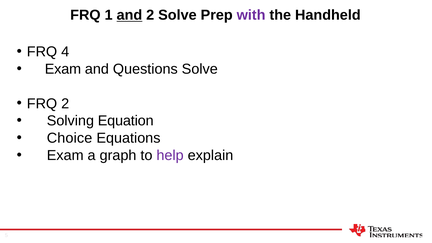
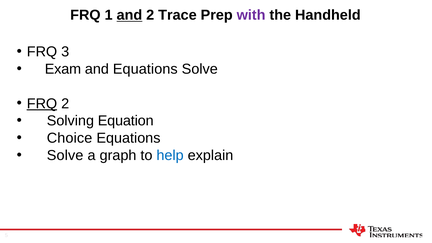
2 Solve: Solve -> Trace (177, 15)
4: 4 -> 3 (65, 52)
and Questions: Questions -> Equations (145, 69)
FRQ underline: none -> present (42, 104)
Exam: Exam -> Solve (65, 155)
help colour: purple -> blue (170, 155)
